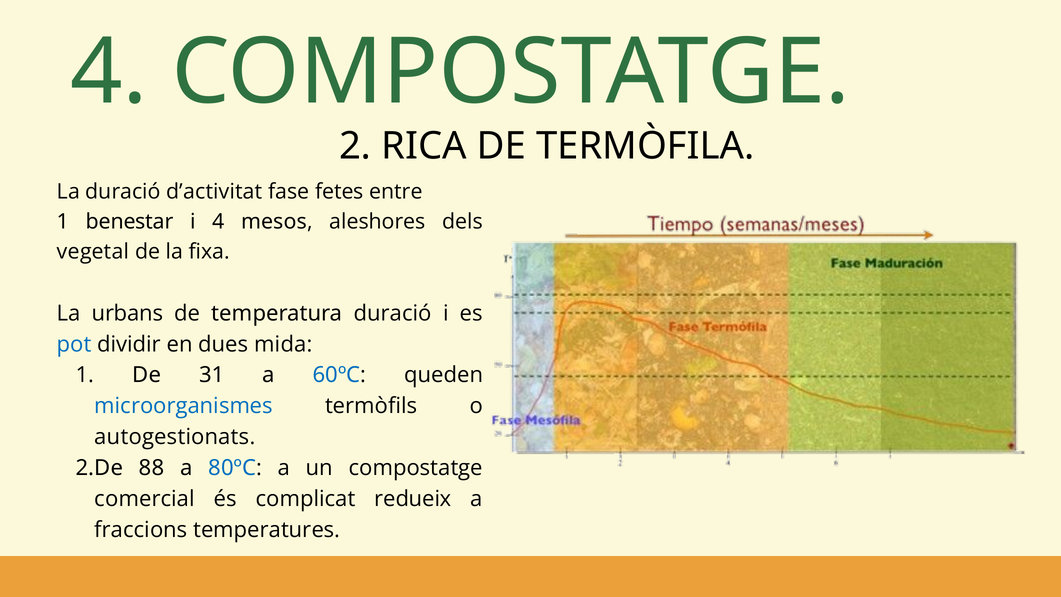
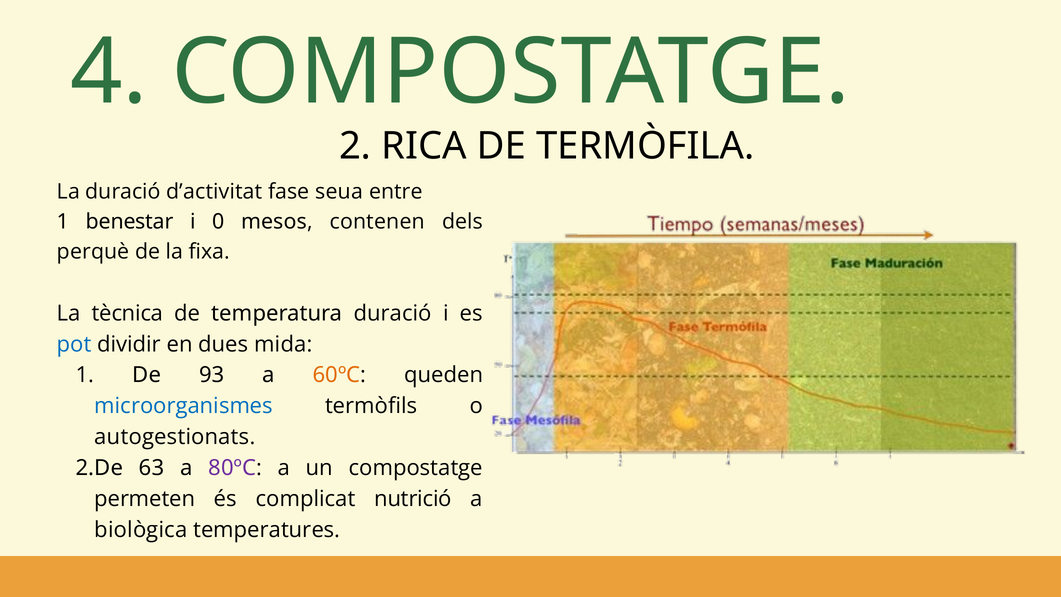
fetes: fetes -> seua (339, 192)
i 4: 4 -> 0 (218, 222)
aleshores: aleshores -> contenen (377, 222)
vegetal: vegetal -> perquè (93, 252)
urbans: urbans -> tècnica (127, 313)
31: 31 -> 93 (212, 375)
60ºC colour: blue -> orange (337, 375)
88: 88 -> 63 (152, 468)
80ºC colour: blue -> purple (232, 468)
comercial: comercial -> permeten (145, 499)
redueix: redueix -> nutrició (413, 499)
fraccions: fraccions -> biològica (141, 530)
